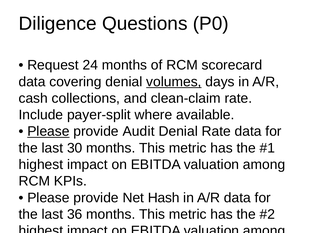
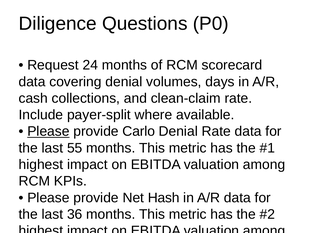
volumes underline: present -> none (174, 82)
Audit: Audit -> Carlo (139, 132)
30: 30 -> 55 (75, 148)
